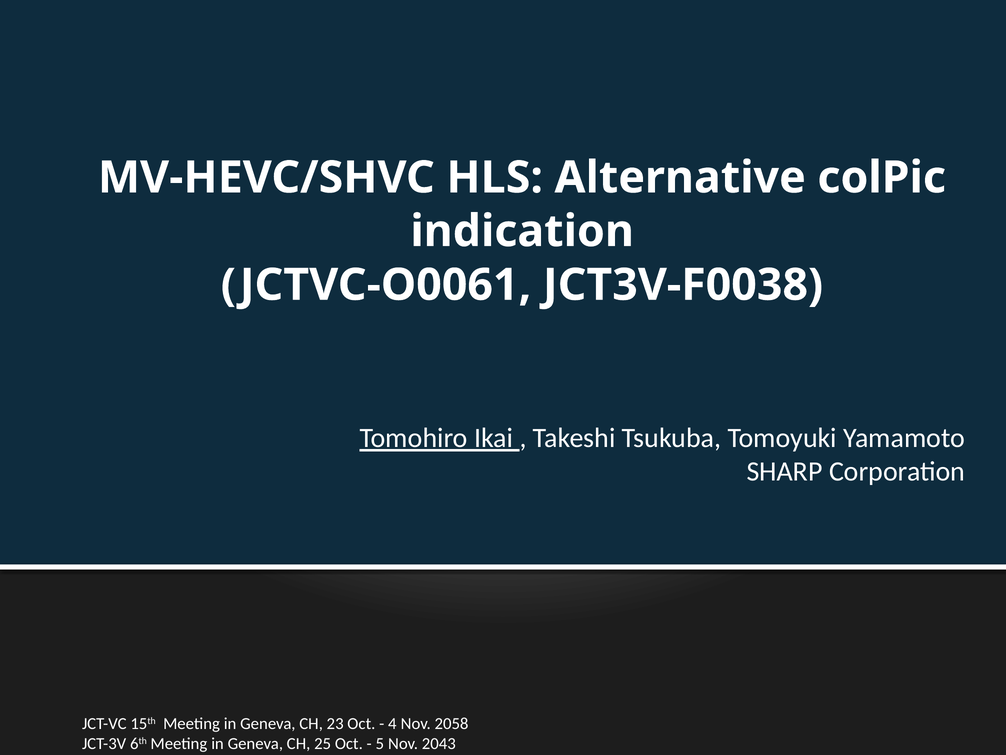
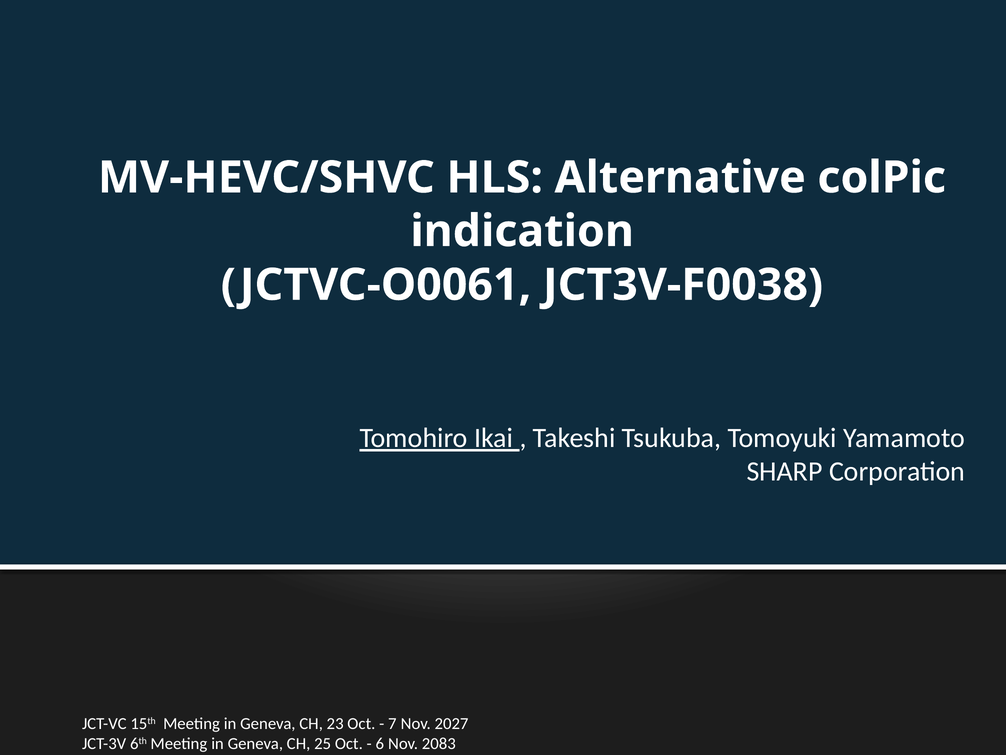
4: 4 -> 7 (392, 723)
2058: 2058 -> 2027 (452, 723)
5: 5 -> 6 (380, 743)
2043: 2043 -> 2083 (439, 743)
